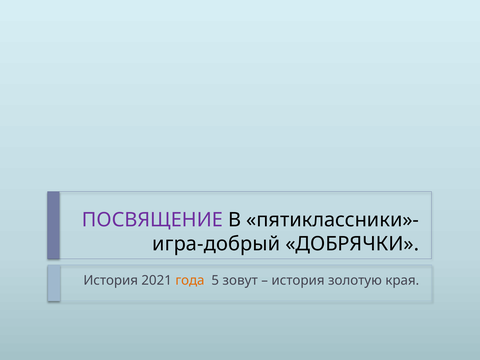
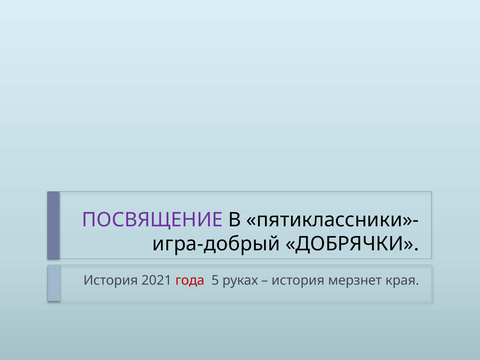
года colour: orange -> red (190, 280)
зовут: зовут -> руках (240, 280)
золотую: золотую -> мерзнет (355, 280)
